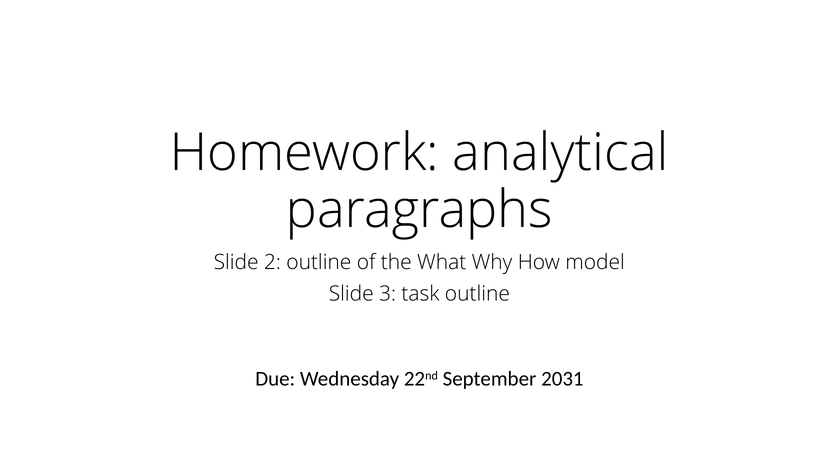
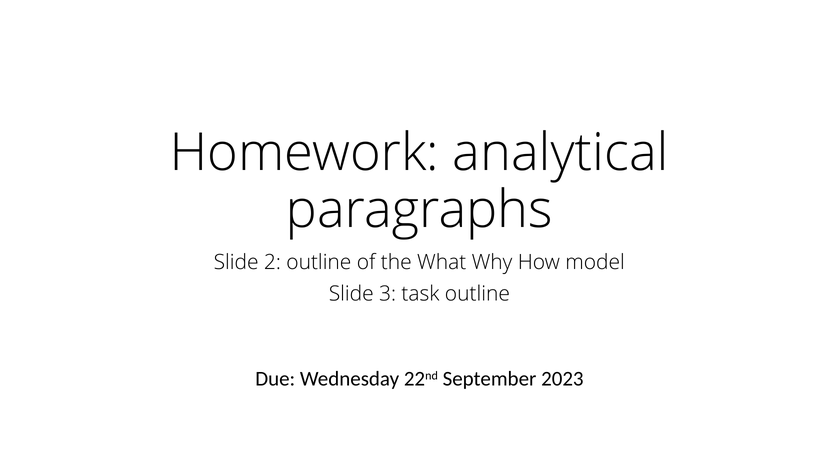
2031: 2031 -> 2023 (562, 379)
